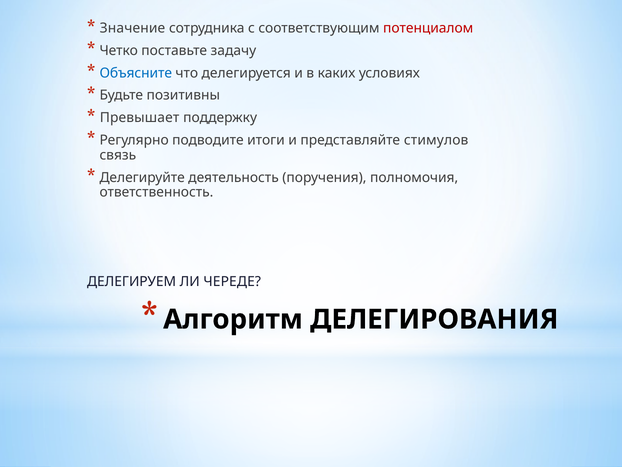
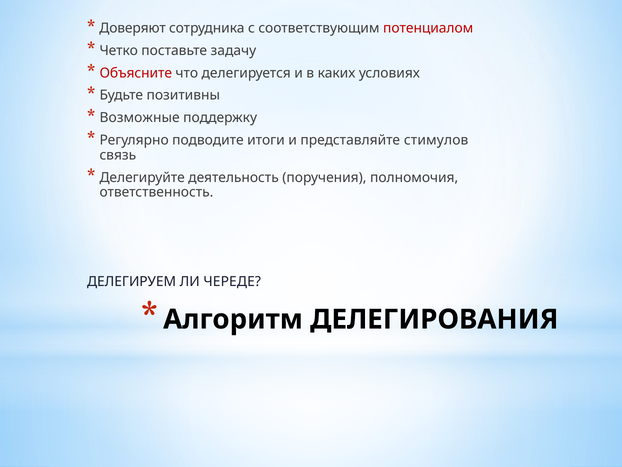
Значение: Значение -> Доверяют (133, 28)
Объясните colour: blue -> red (136, 73)
Превышает: Превышает -> Возможные (140, 118)
